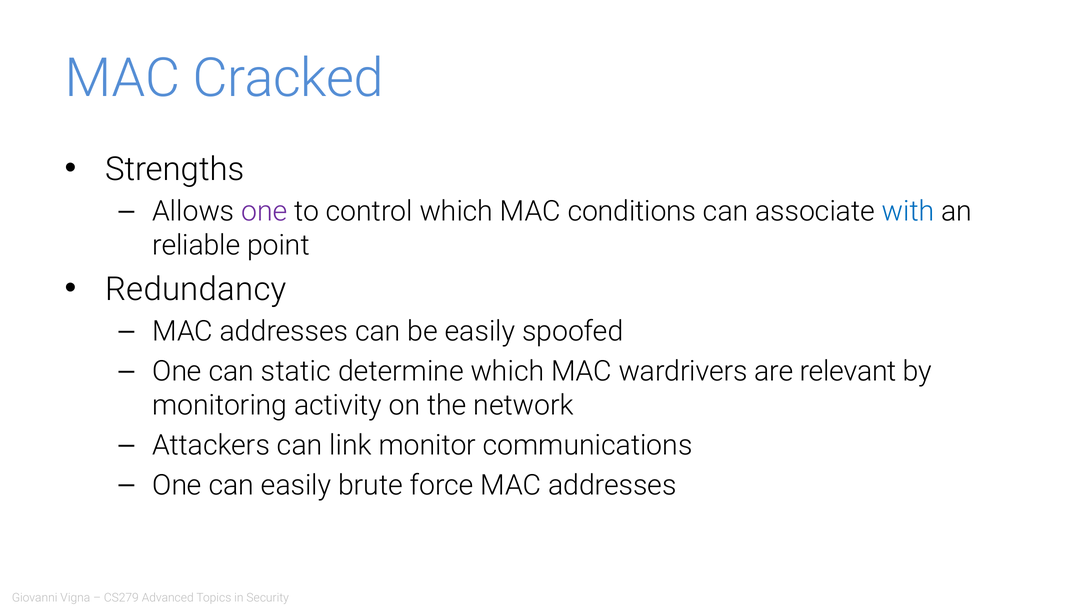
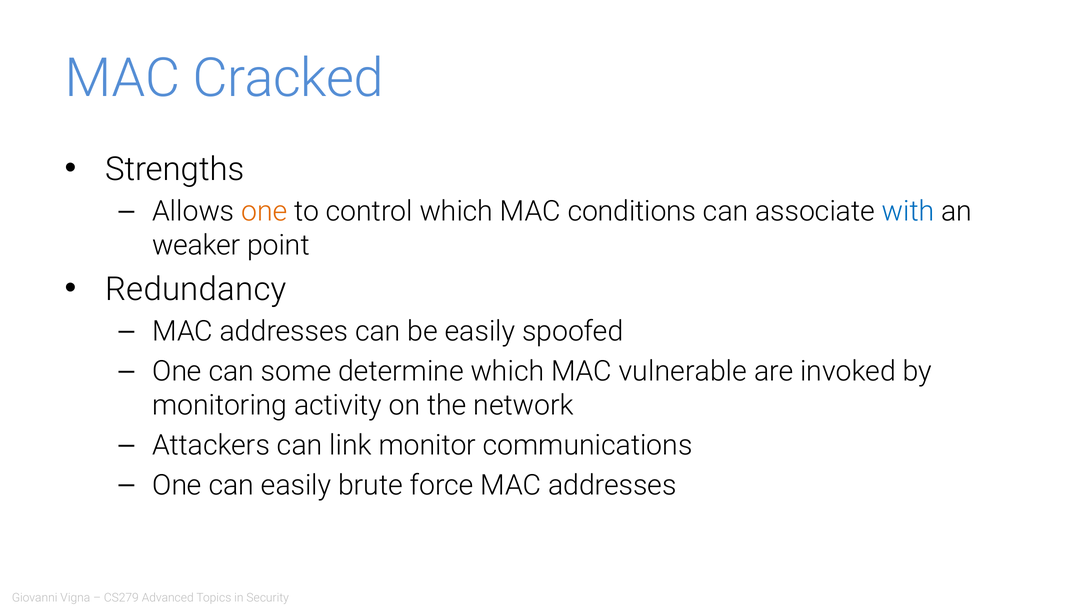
one colour: purple -> orange (264, 211)
reliable: reliable -> weaker (196, 245)
static: static -> some (296, 371)
wardrivers: wardrivers -> vulnerable (683, 371)
relevant: relevant -> invoked (848, 371)
